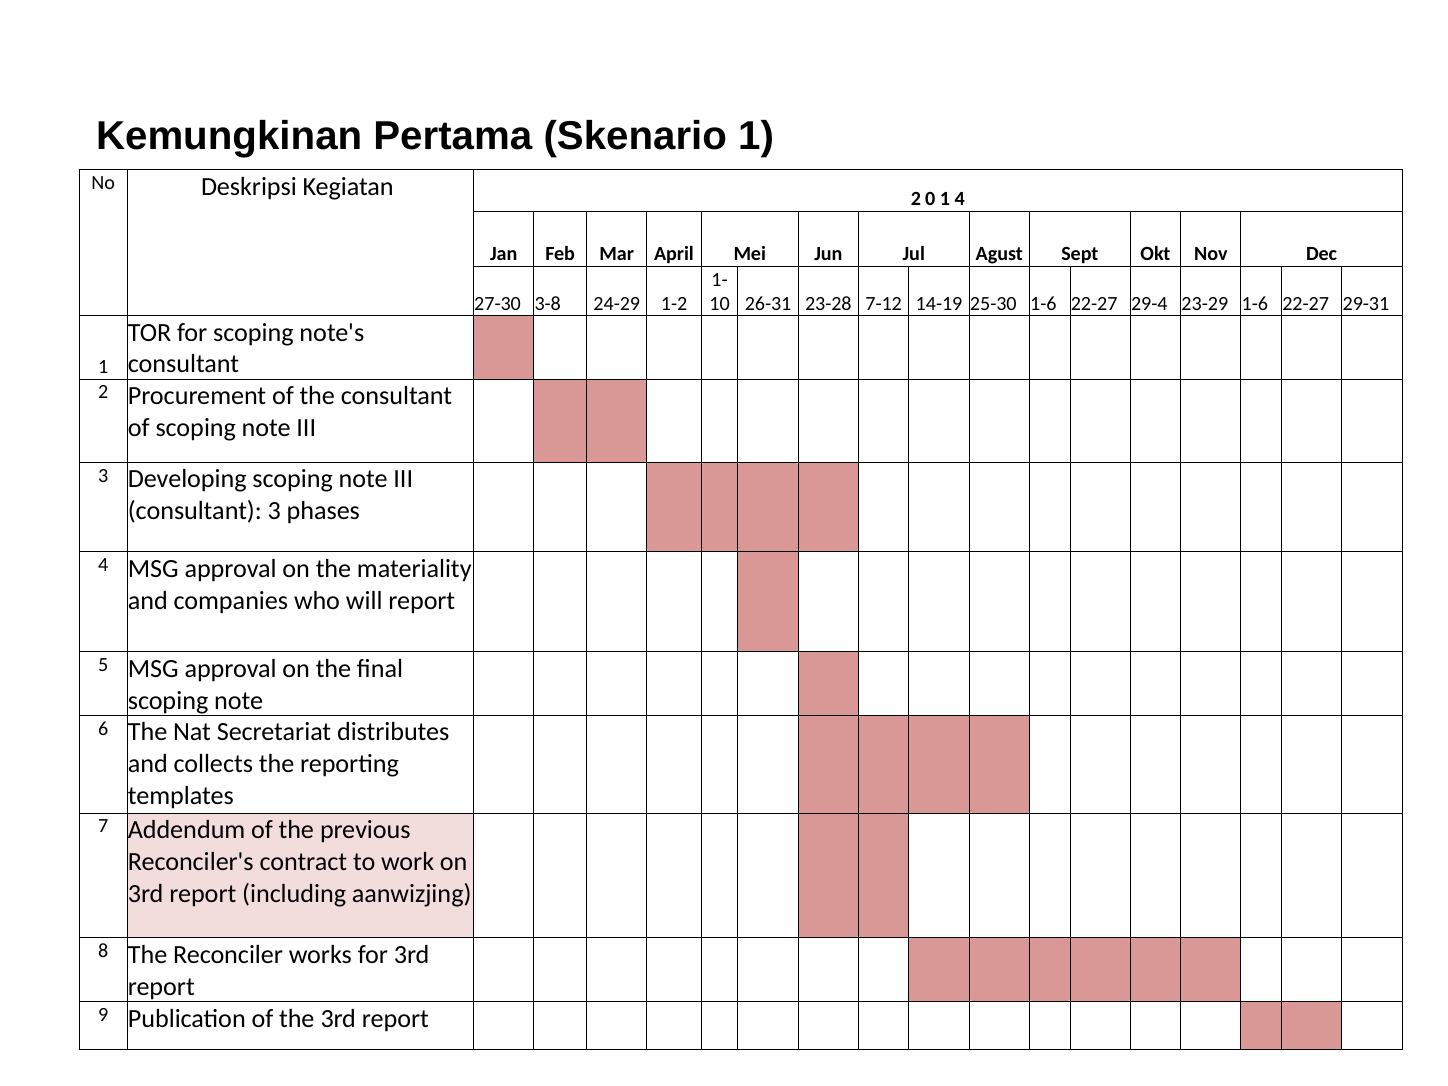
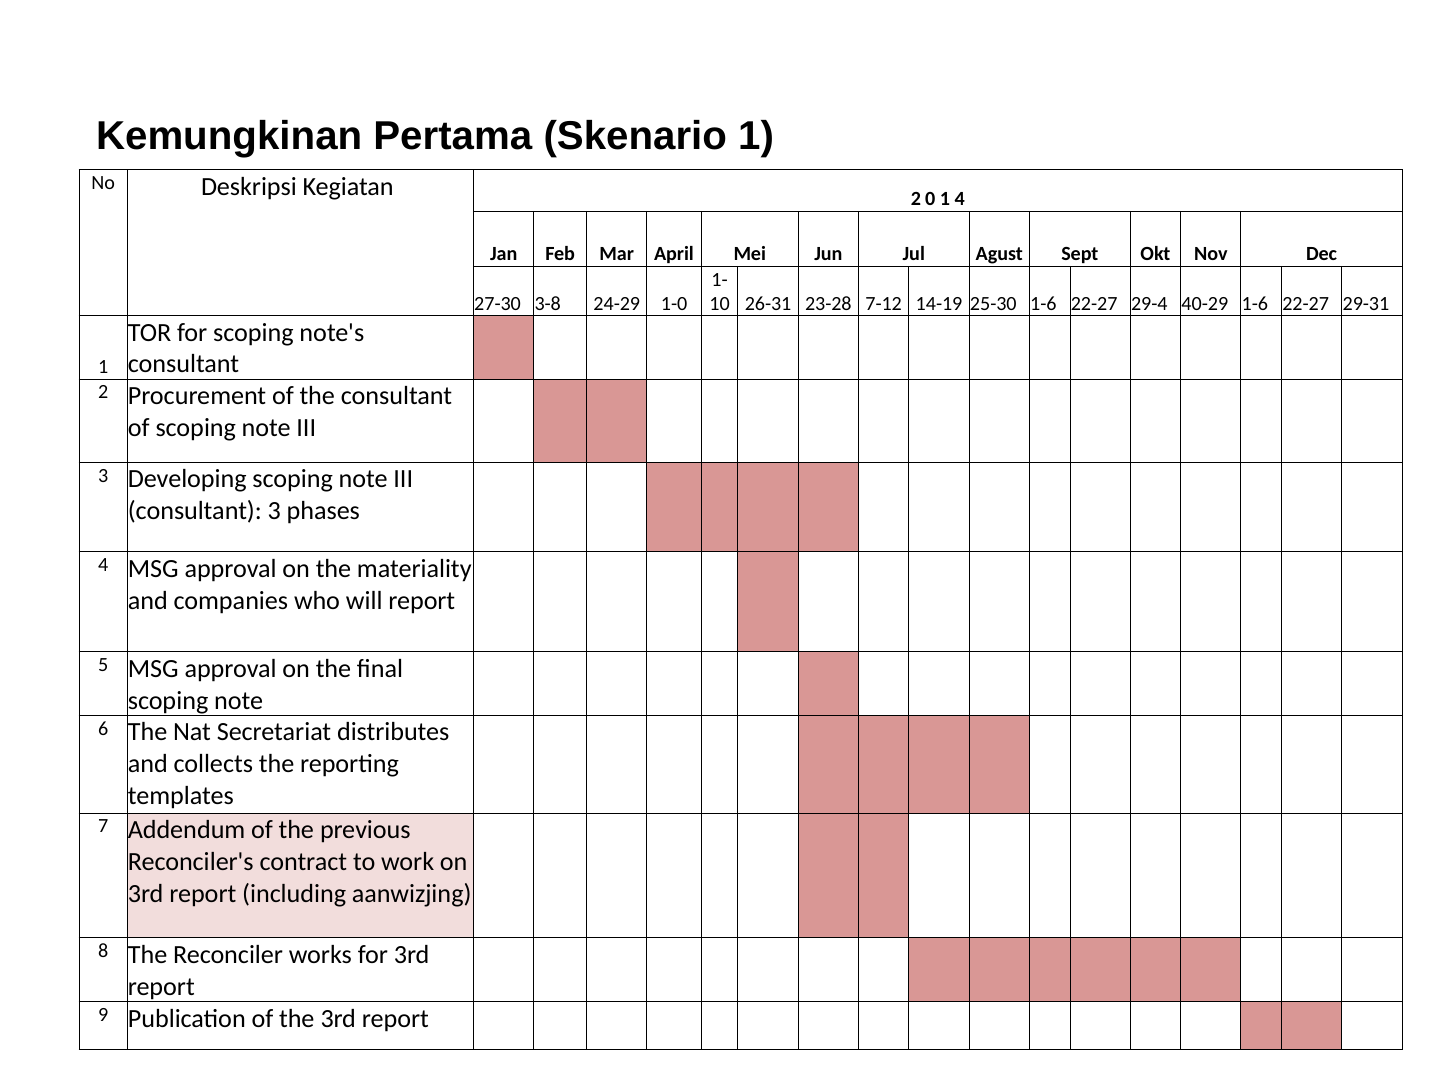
1-2: 1-2 -> 1-0 (674, 303)
23-29: 23-29 -> 40-29 (1205, 303)
